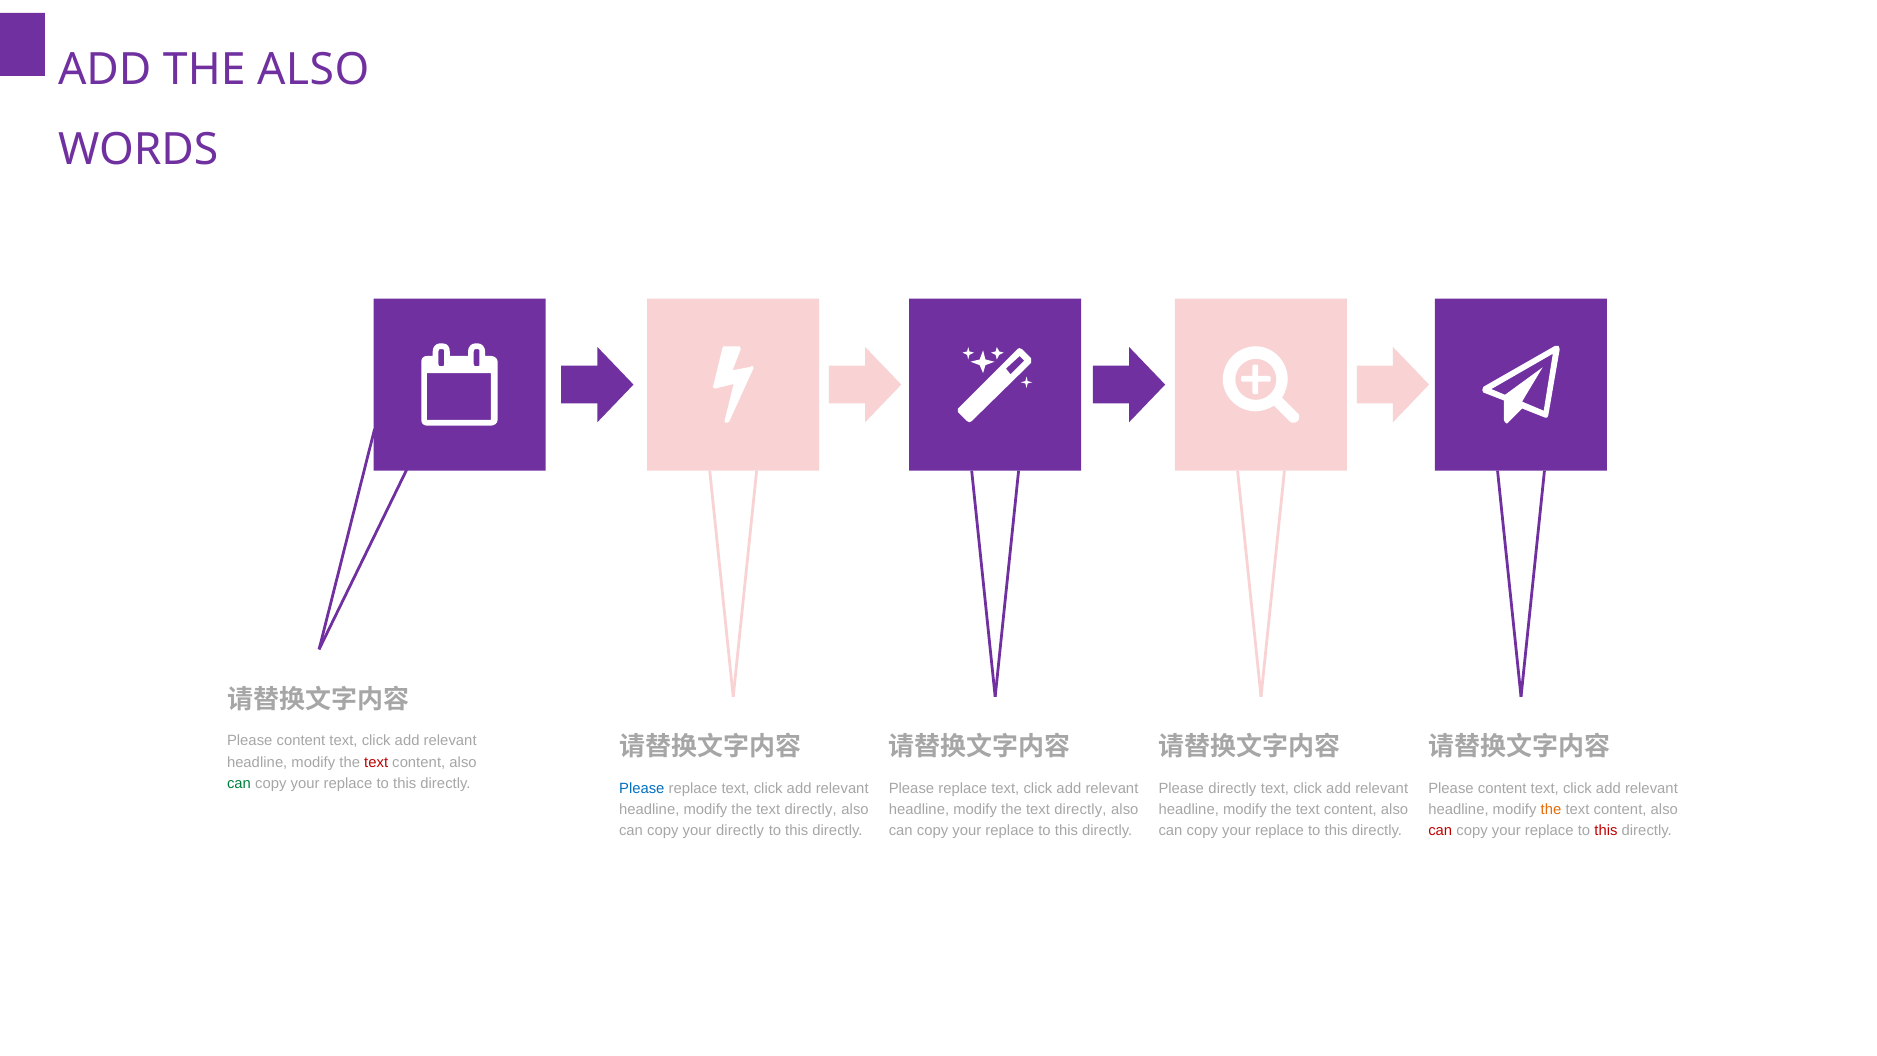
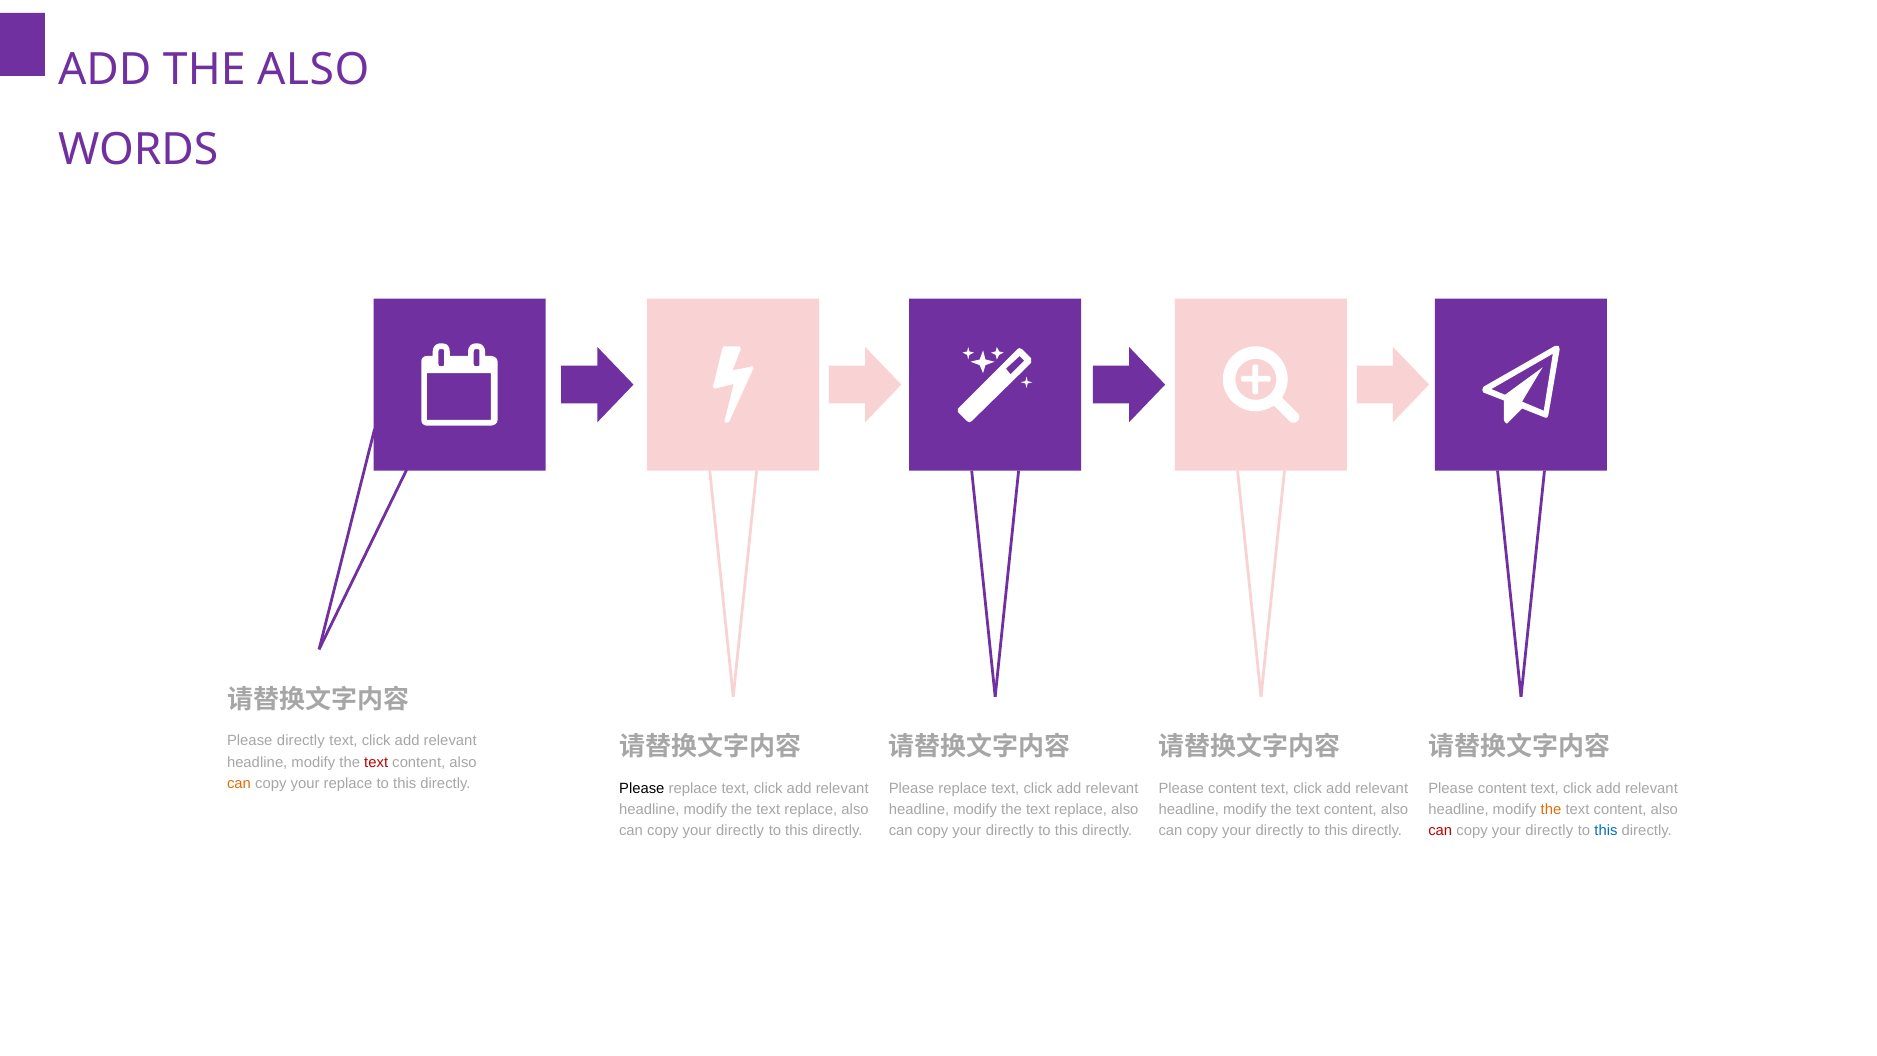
content: content -> directly (301, 741)
can colour: green -> orange (239, 783)
Please colour: blue -> black (642, 788)
directly: directly -> content (1232, 788)
directly: directly -> replace (811, 809)
directly: directly -> replace (1080, 809)
replace: replace -> directly (1010, 831)
replace: replace -> directly (1279, 831)
replace: replace -> directly (1549, 831)
this colour: red -> blue (1606, 831)
